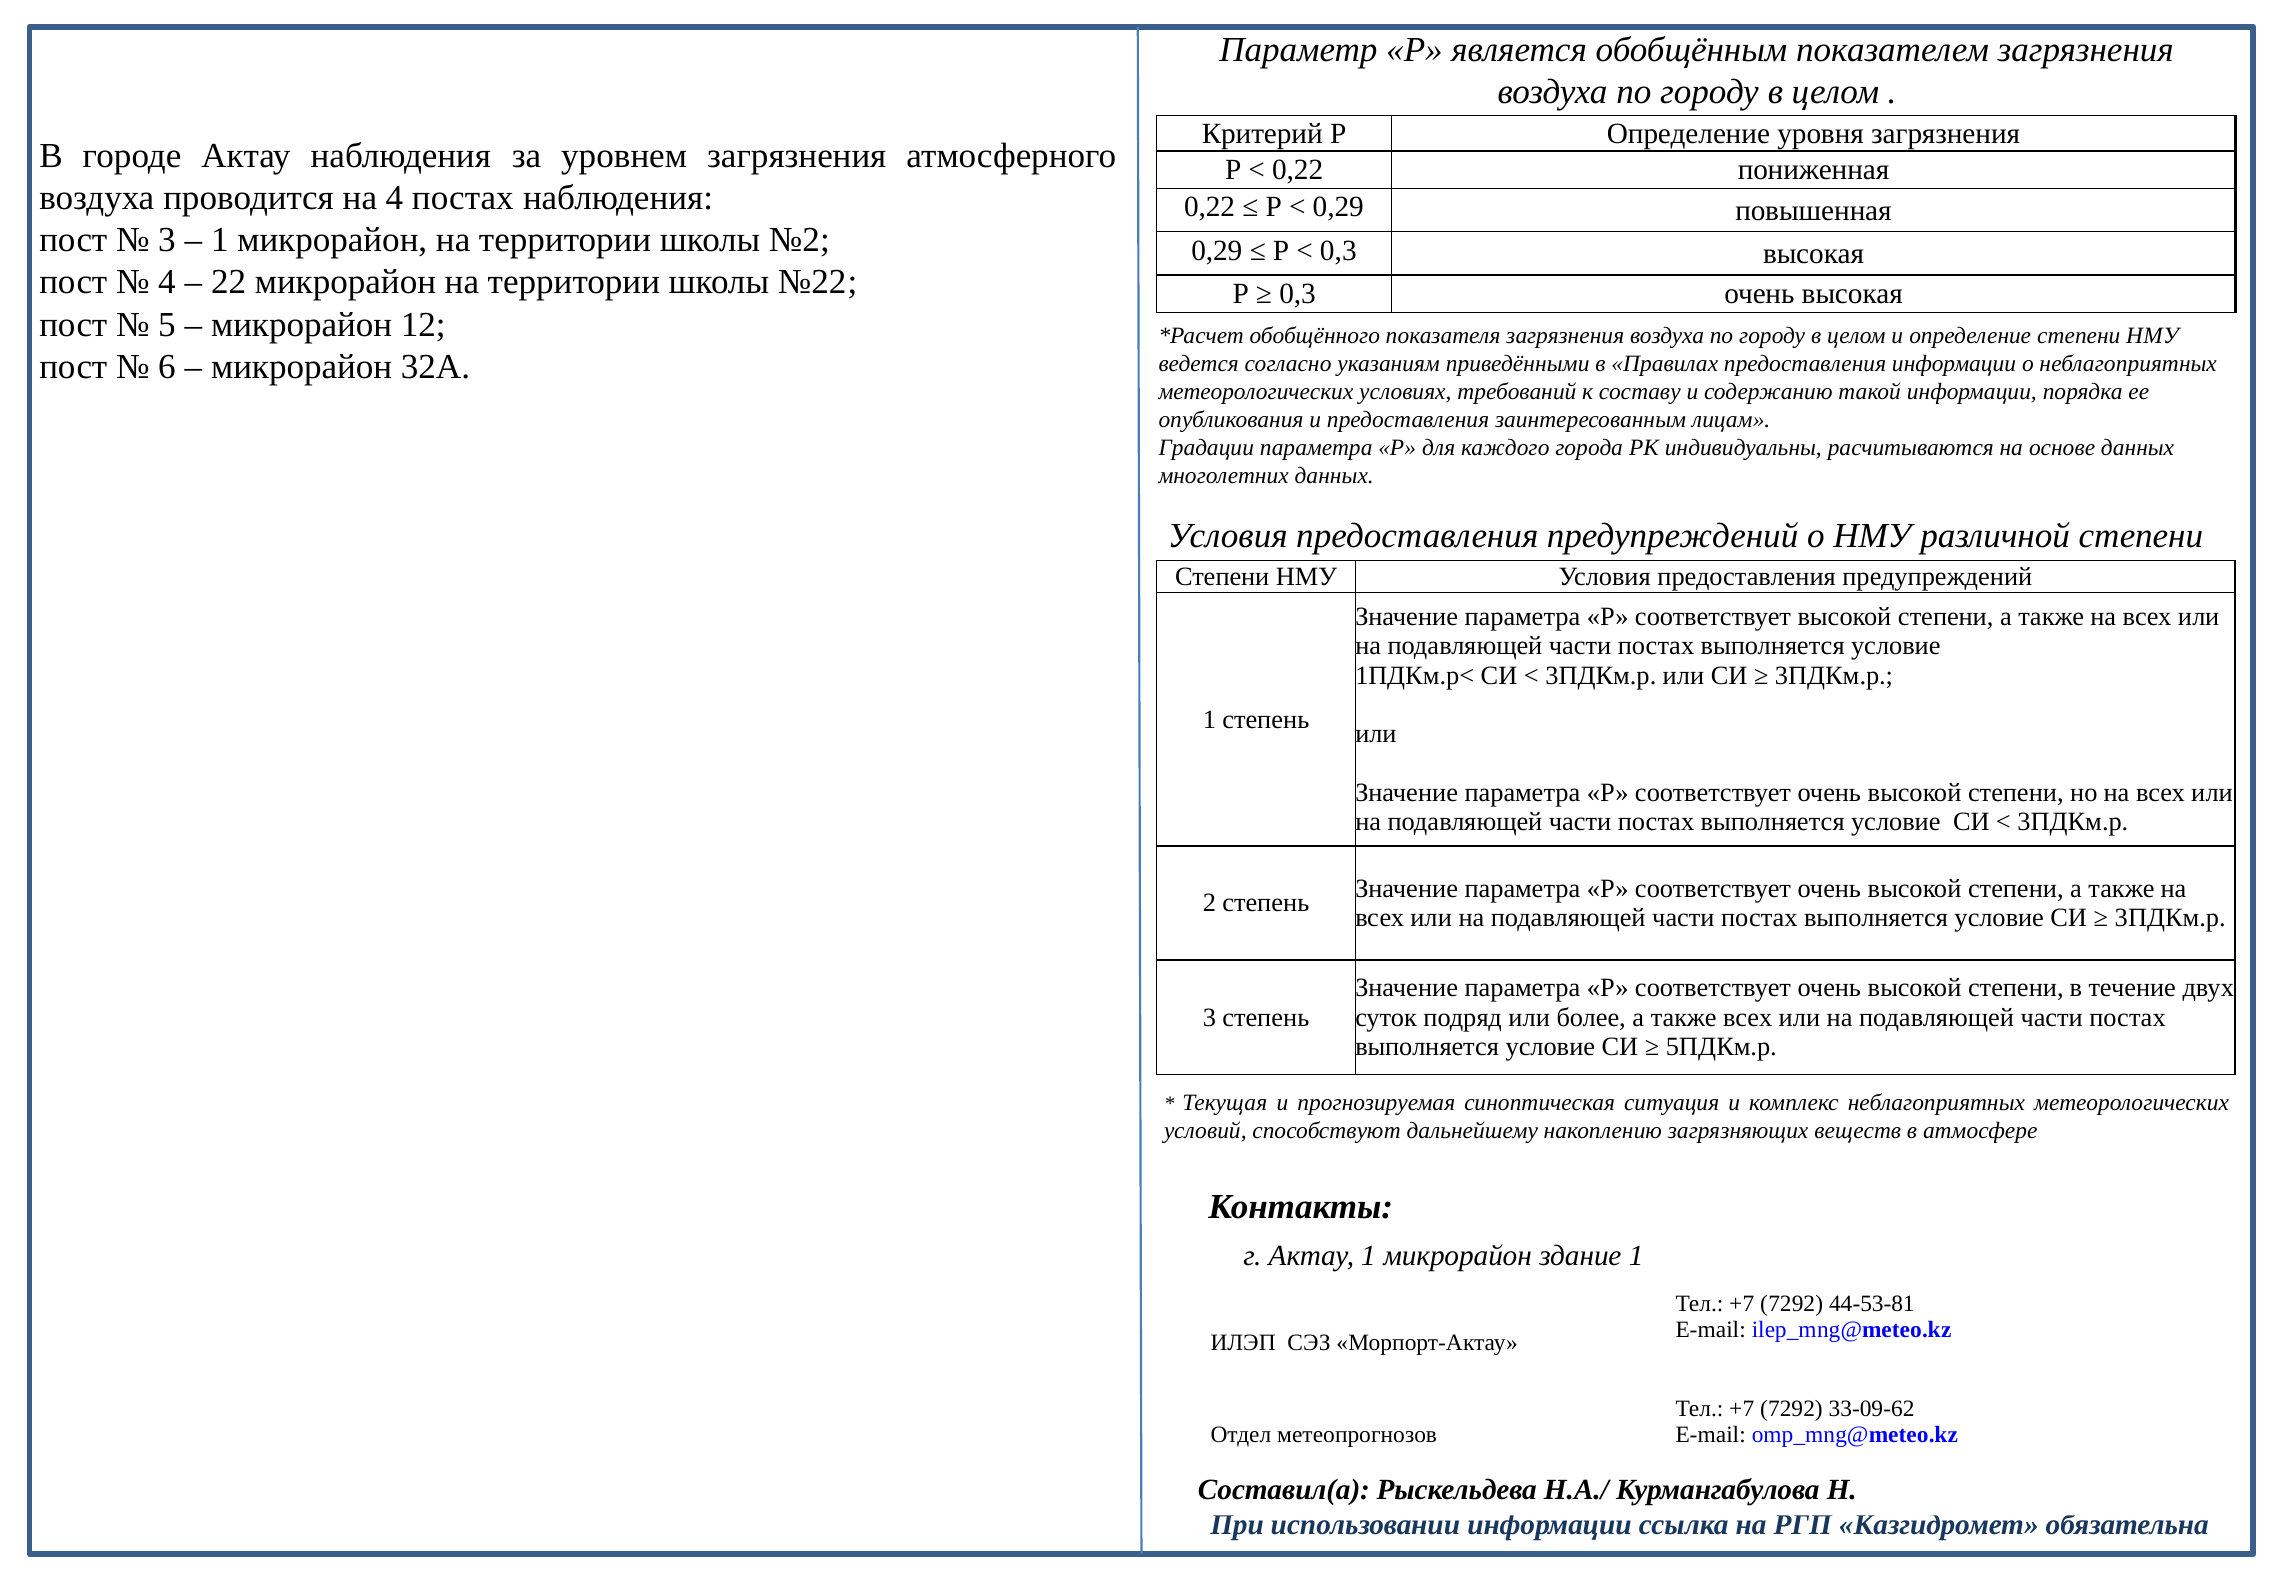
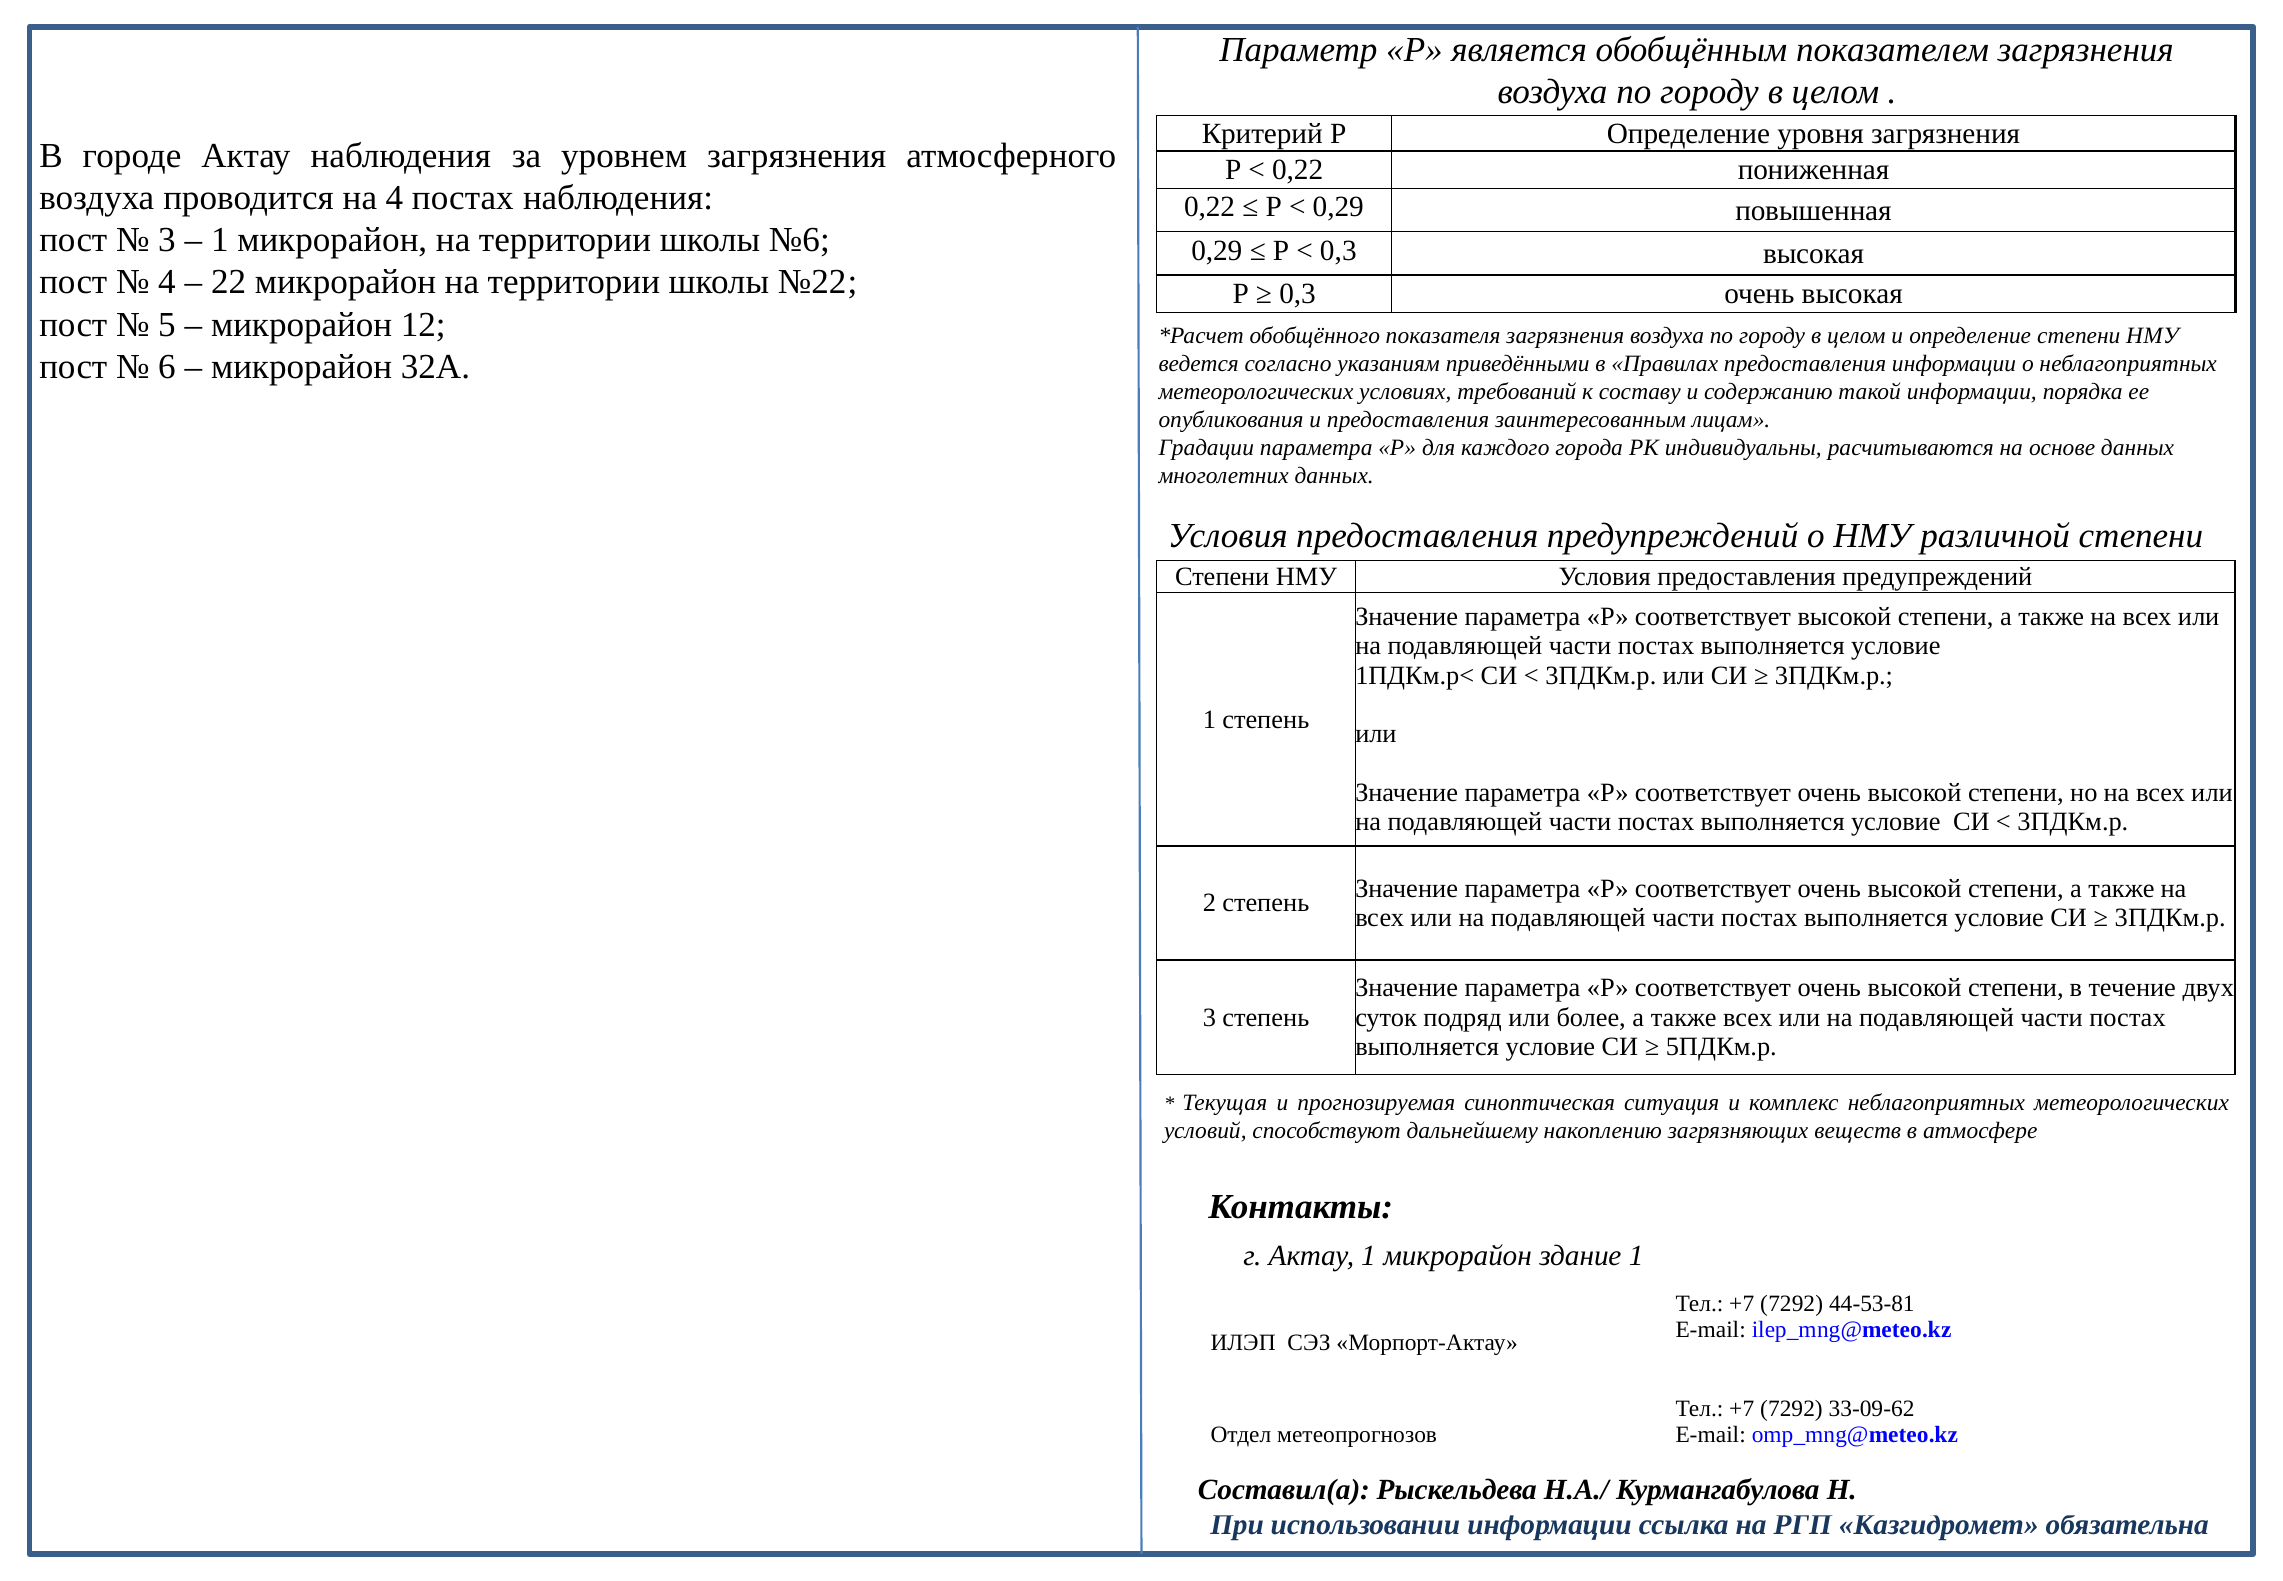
№2: №2 -> №6 (799, 240)
